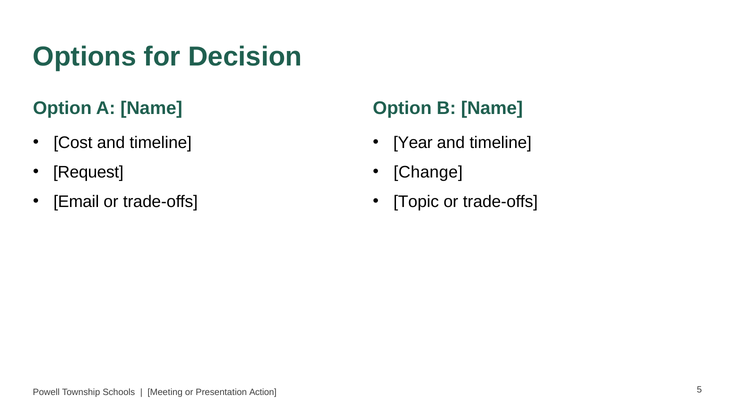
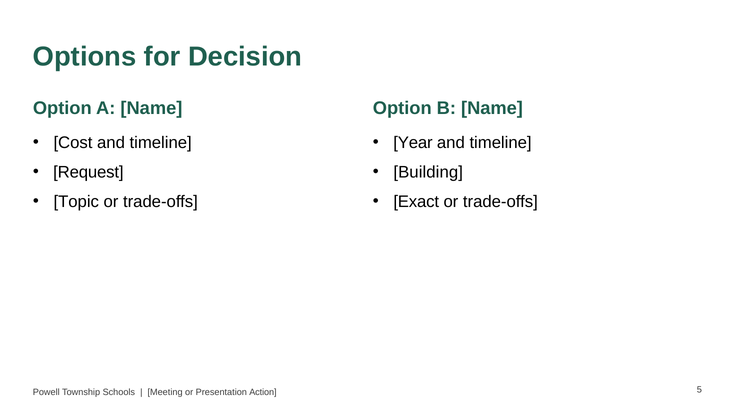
Change: Change -> Building (428, 172)
Email: Email -> Topic (76, 202)
Topic: Topic -> Exact (416, 202)
